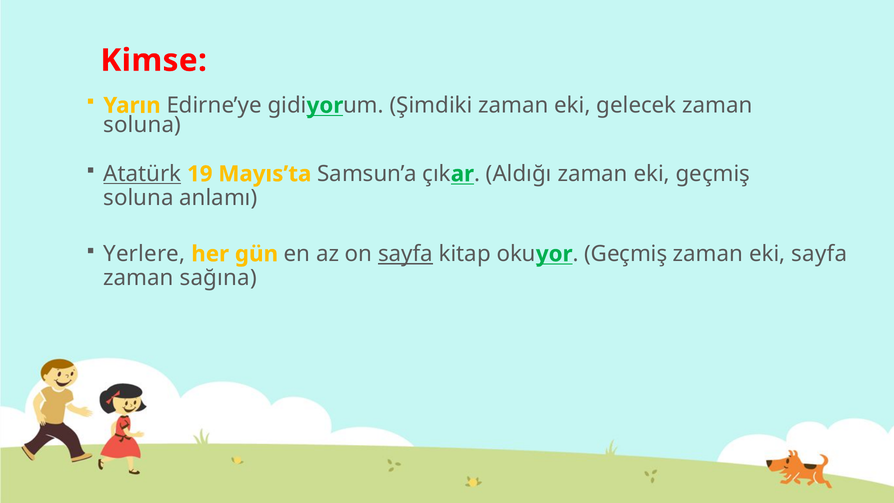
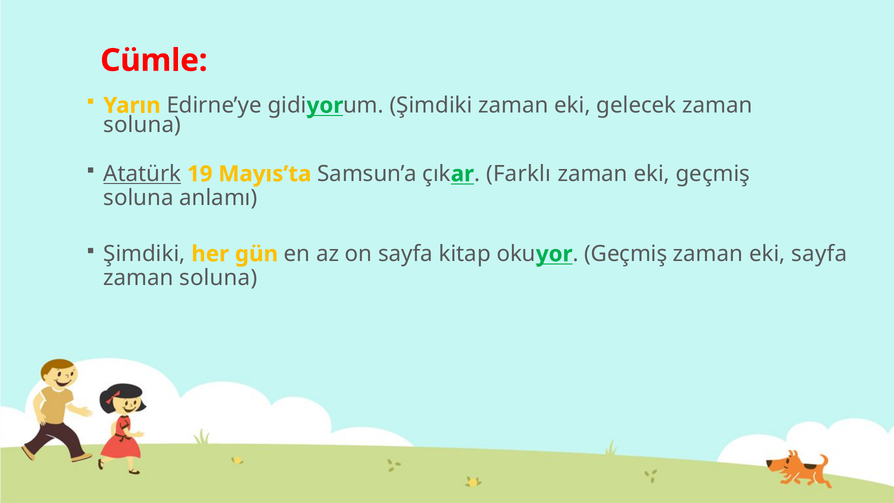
Kimse: Kimse -> Cümle (154, 60)
Aldığı: Aldığı -> Farklı (519, 174)
Yerlere: Yerlere -> Şimdiki (144, 254)
sayfa underline: present -> none (406, 254)
sağına: sağına -> soluna (218, 278)
